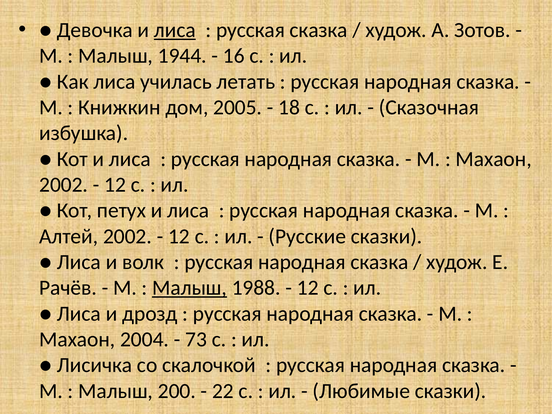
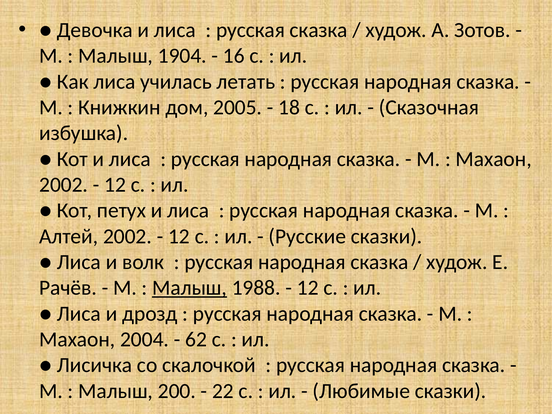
лиса underline: present -> none (175, 30)
1944: 1944 -> 1904 (182, 56)
73: 73 -> 62 (196, 339)
